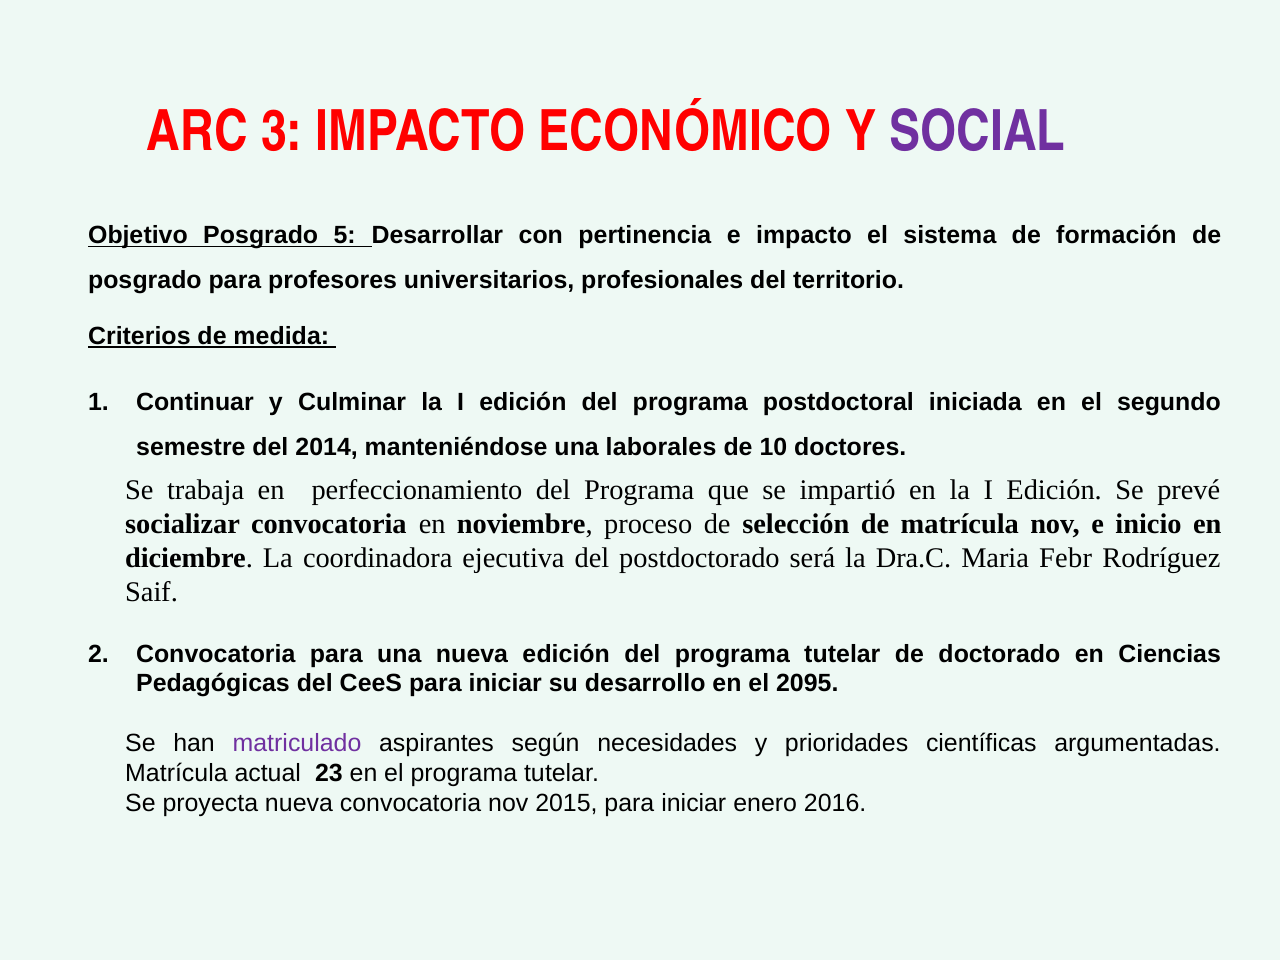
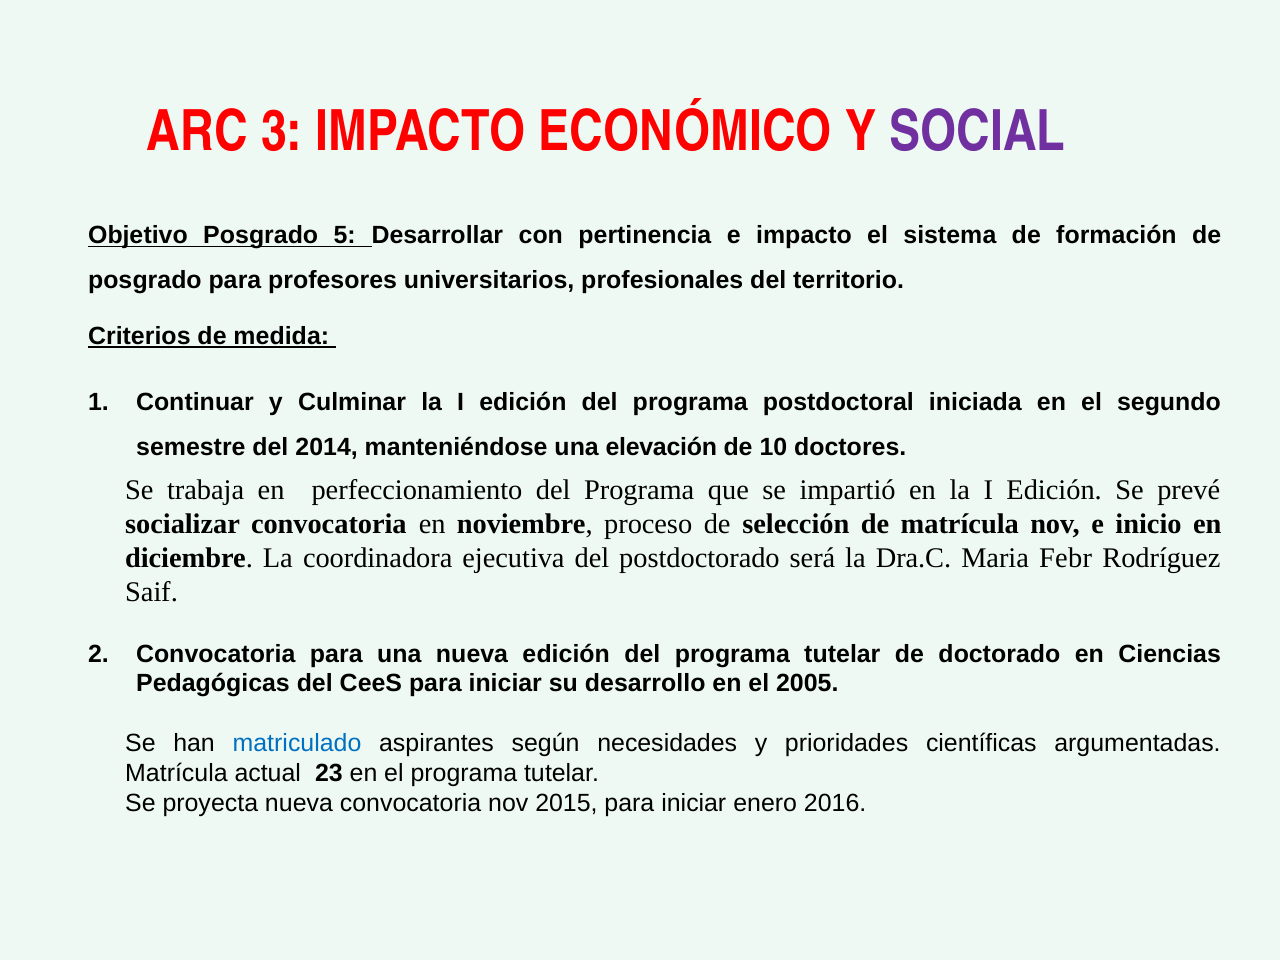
laborales: laborales -> elevación (661, 447)
2095: 2095 -> 2005 (807, 684)
matriculado colour: purple -> blue (297, 743)
